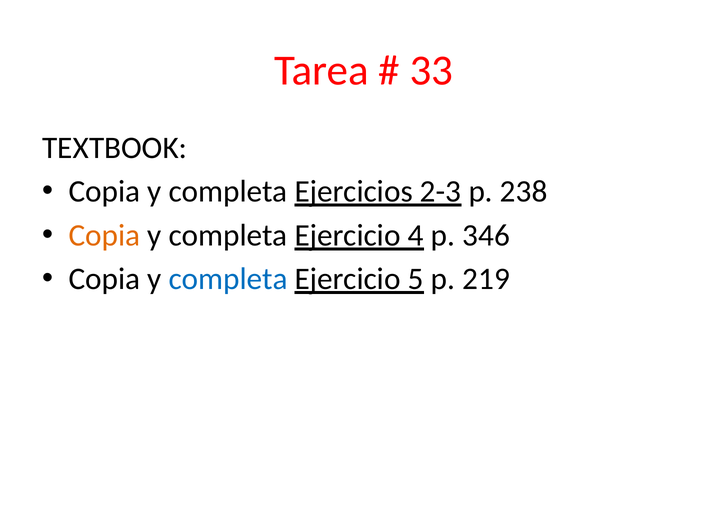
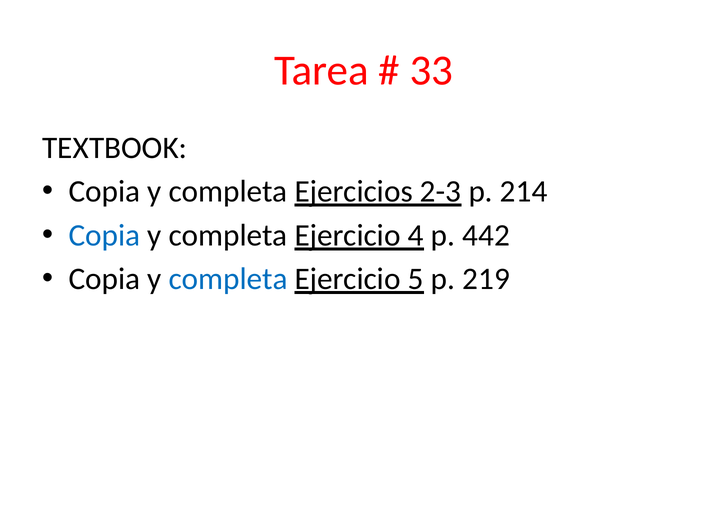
238: 238 -> 214 (524, 192)
Copia colour: orange -> blue (105, 235)
346: 346 -> 442 (486, 235)
